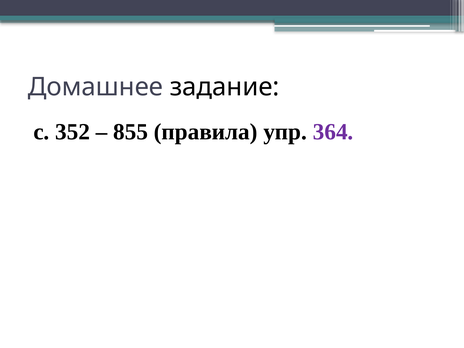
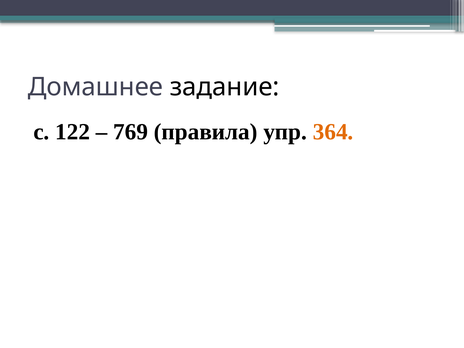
352: 352 -> 122 (73, 132)
855: 855 -> 769 (131, 132)
364 colour: purple -> orange (333, 132)
